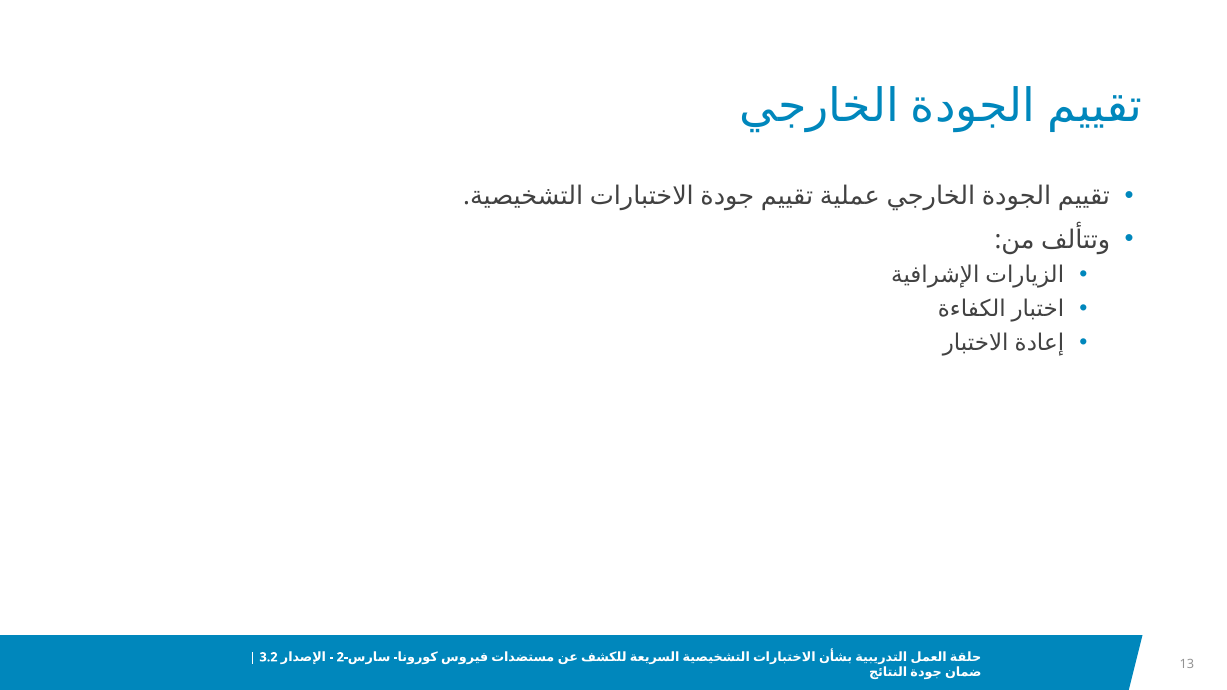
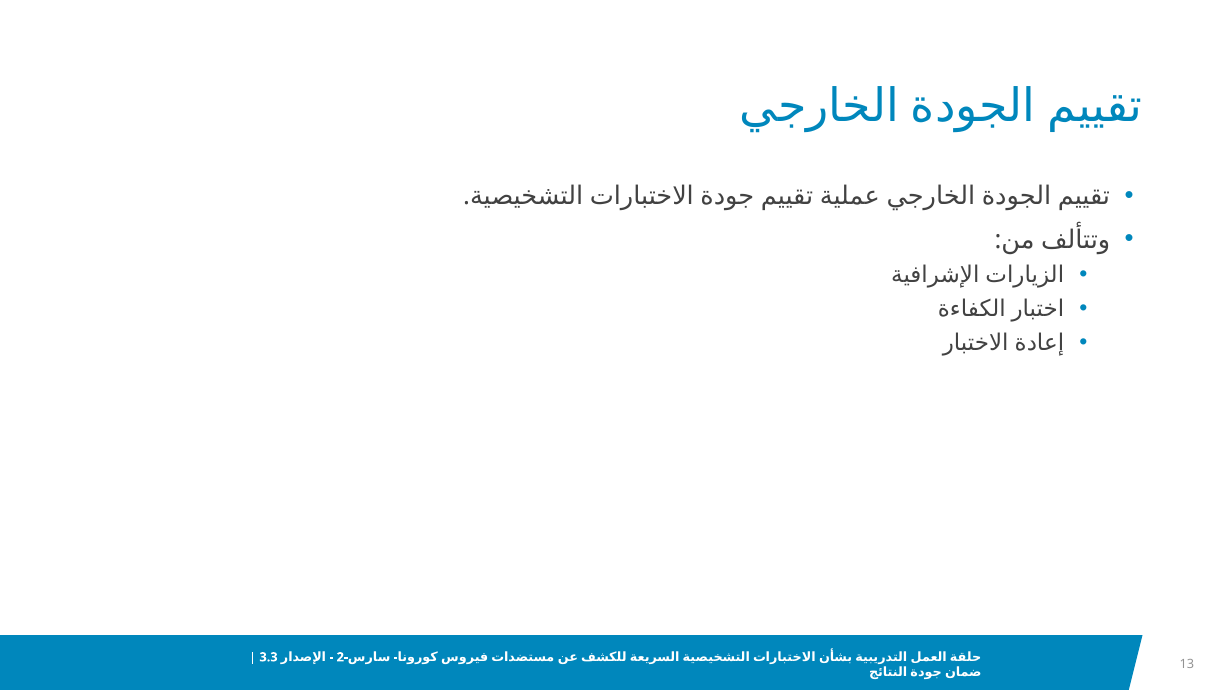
3.2: 3.2 -> 3.3 (269, 657)
